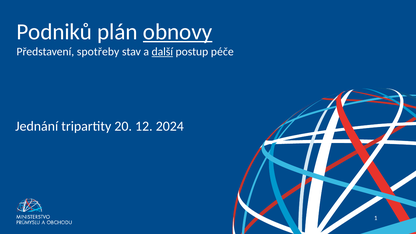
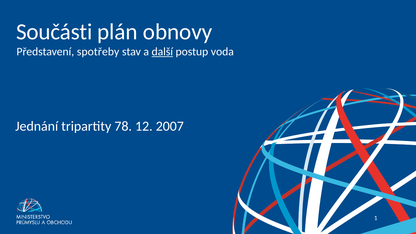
Podniků: Podniků -> Součásti (54, 32)
obnovy underline: present -> none (178, 32)
péče: péče -> voda (222, 52)
20: 20 -> 78 (123, 126)
2024: 2024 -> 2007 (170, 126)
